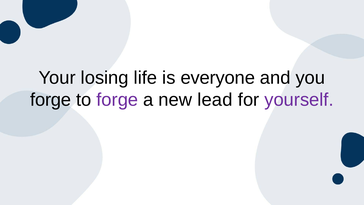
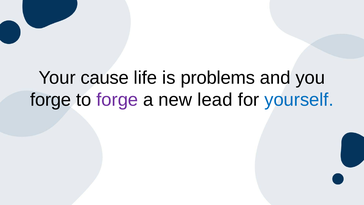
losing: losing -> cause (105, 78)
everyone: everyone -> problems (218, 78)
yourself colour: purple -> blue (299, 100)
